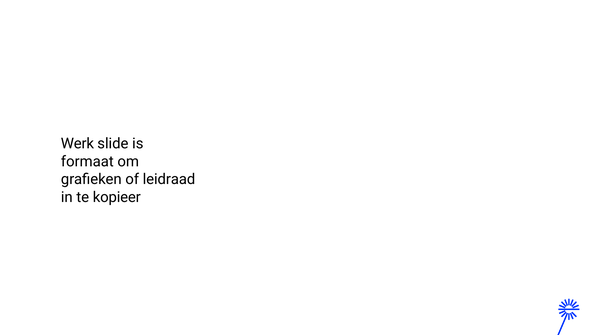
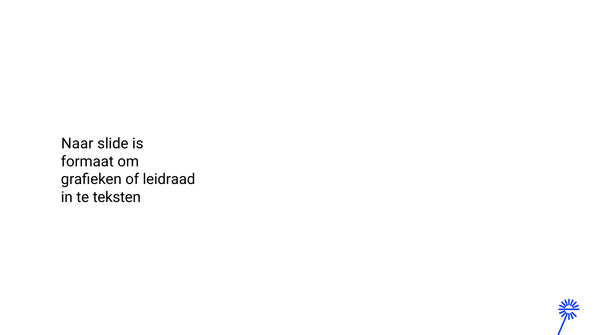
Werk: Werk -> Naar (77, 143)
kopieer: kopieer -> teksten (117, 197)
